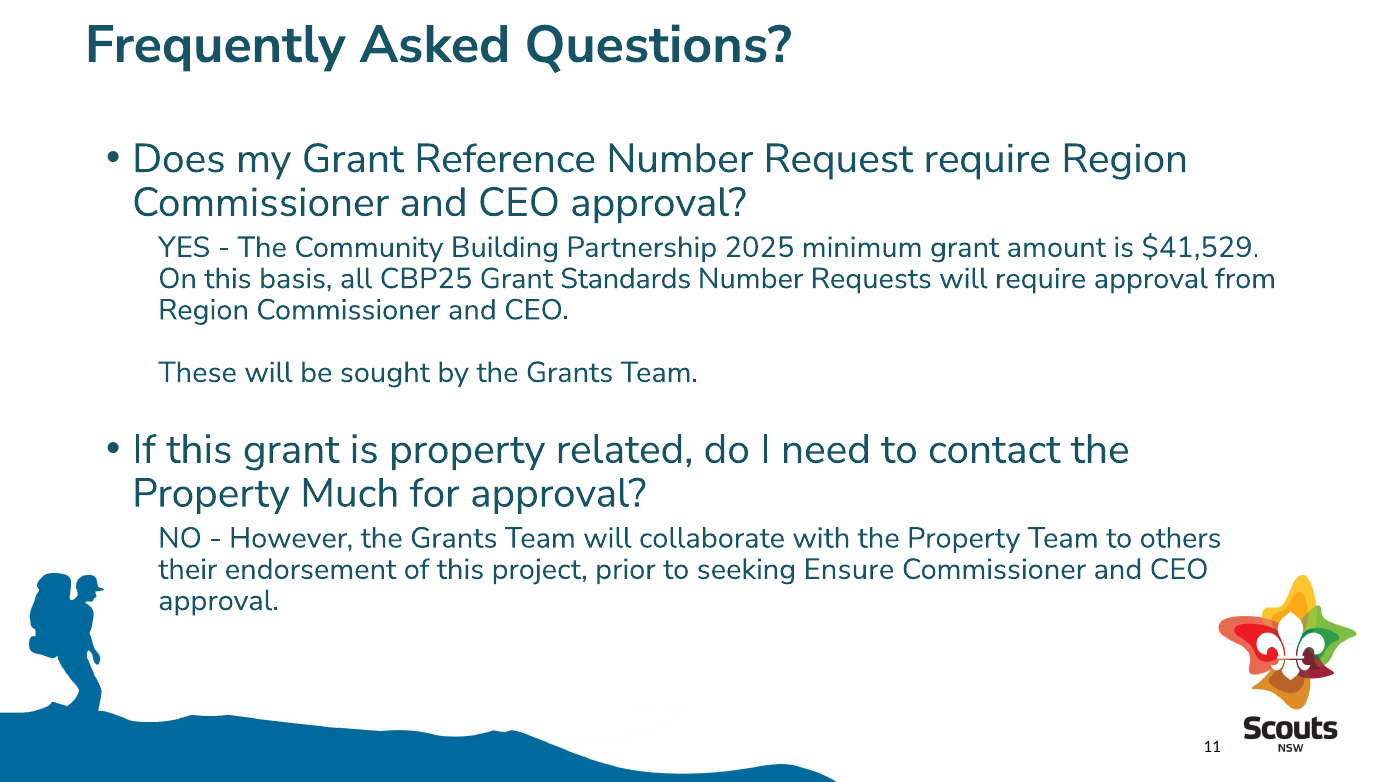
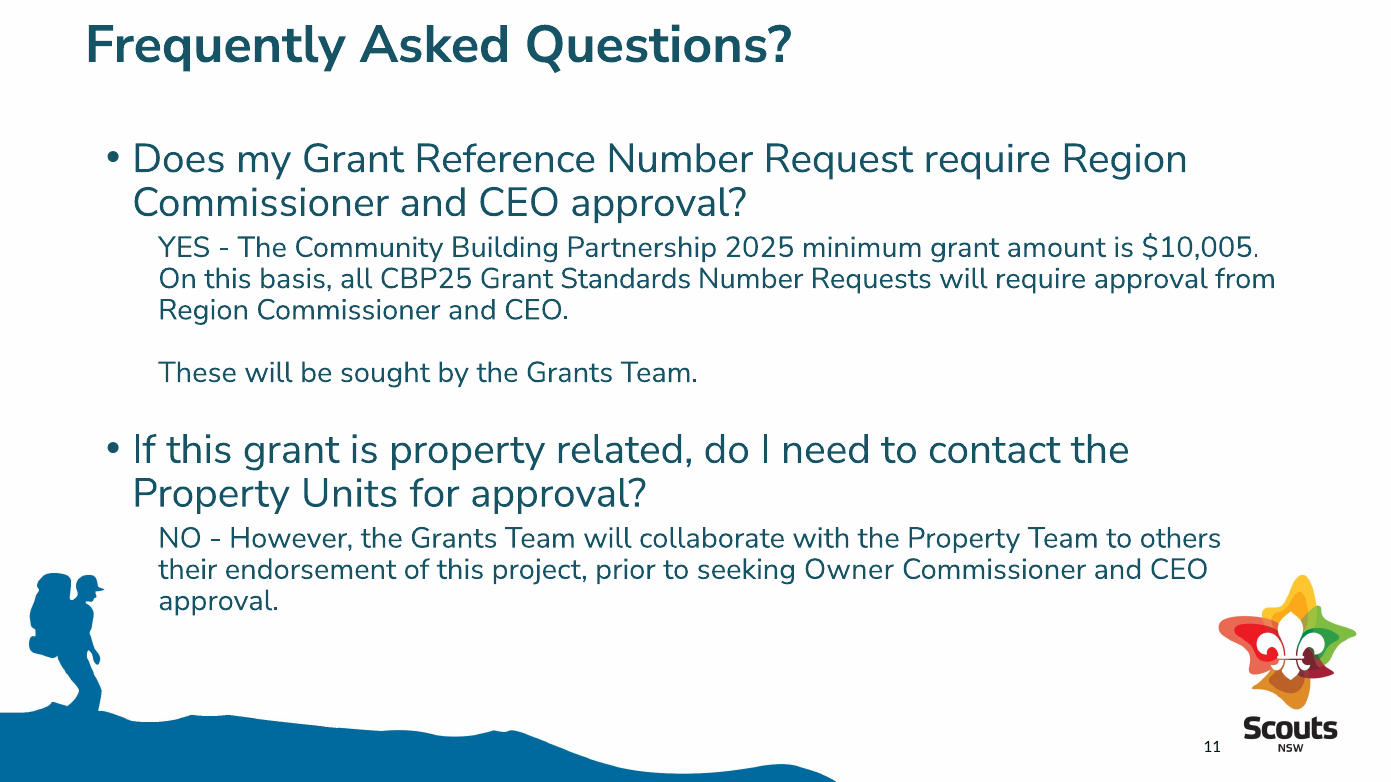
$41,529: $41,529 -> $10,005 (1200, 247)
Much: Much -> Units (350, 493)
Ensure: Ensure -> Owner (849, 570)
